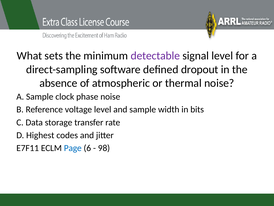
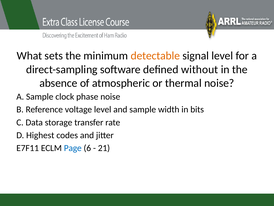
detectable colour: purple -> orange (155, 56)
dropout: dropout -> without (200, 69)
98: 98 -> 21 (104, 148)
